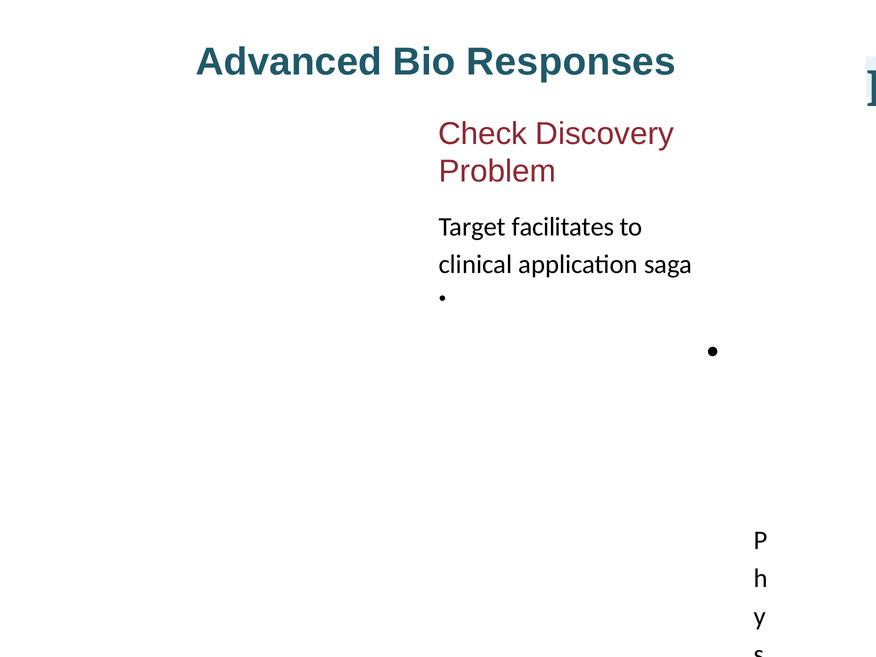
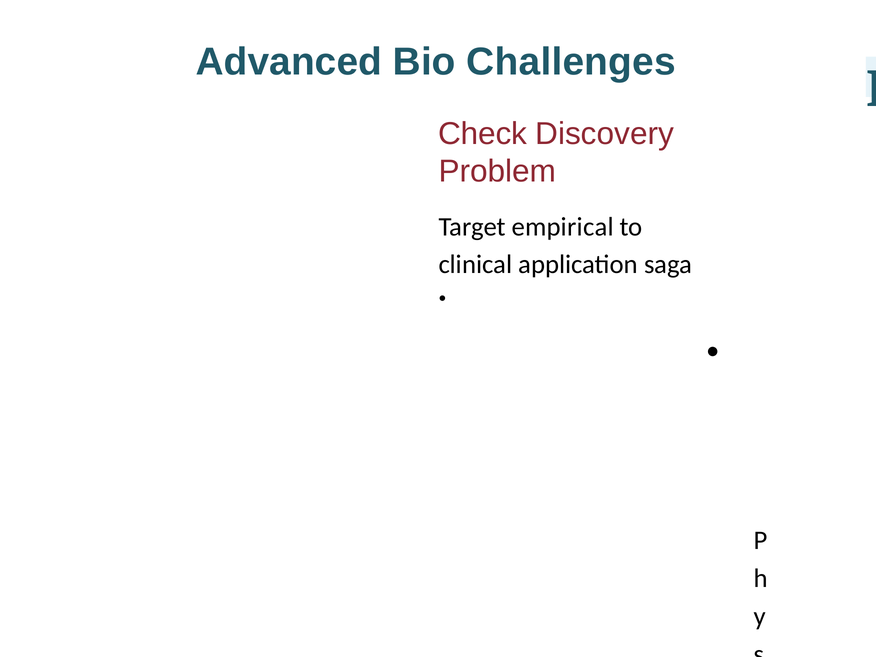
Responses: Responses -> Challenges (571, 62)
facilitates: facilitates -> empirical (563, 227)
